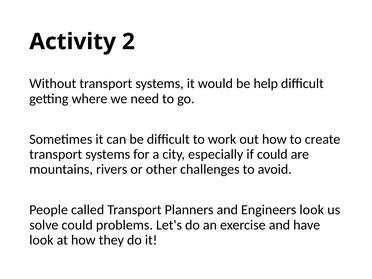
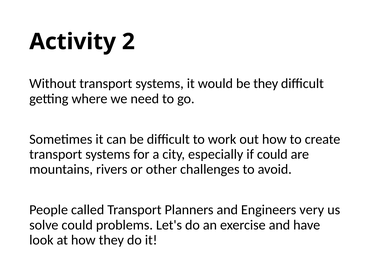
be help: help -> they (266, 84)
Engineers look: look -> very (312, 210)
